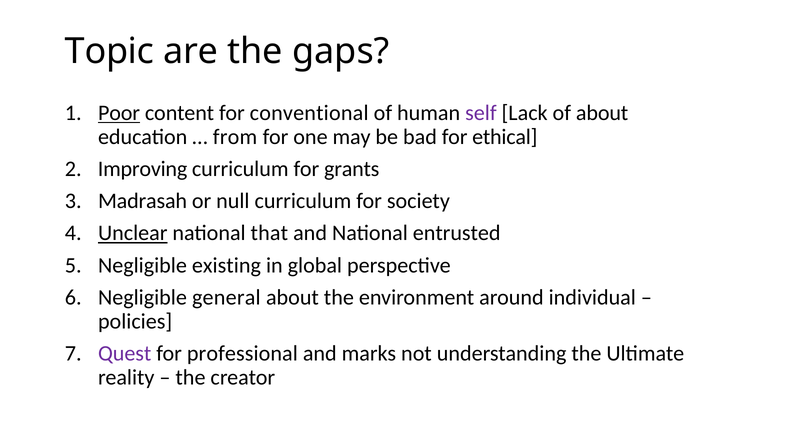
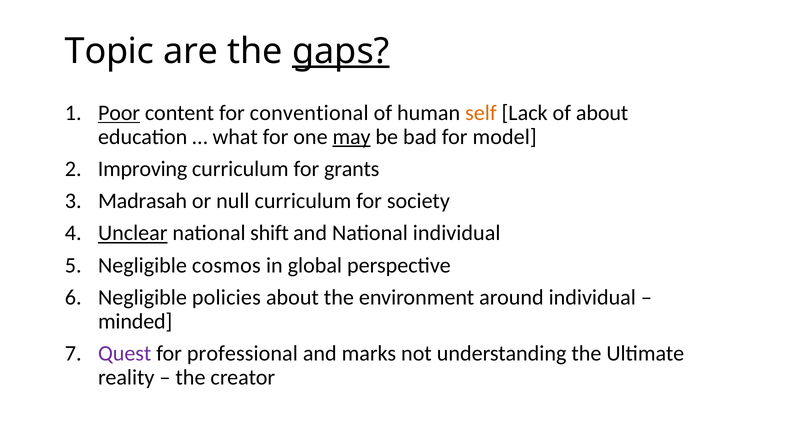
gaps underline: none -> present (341, 51)
self colour: purple -> orange (481, 113)
from: from -> what (235, 137)
may underline: none -> present (352, 137)
ethical: ethical -> model (505, 137)
that: that -> shift (270, 233)
National entrusted: entrusted -> individual (457, 233)
existing: existing -> cosmos (226, 265)
general: general -> policies (226, 297)
policies: policies -> minded (135, 321)
